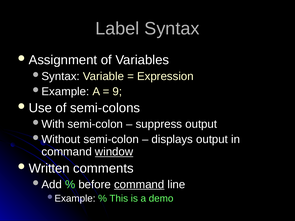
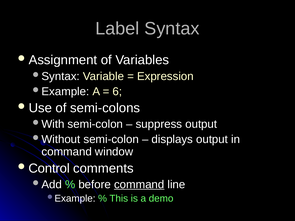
9: 9 -> 6 (117, 92)
window underline: present -> none (114, 152)
Written: Written -> Control (49, 168)
